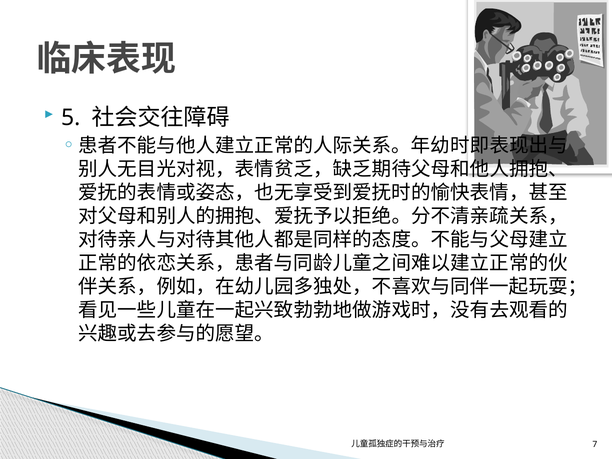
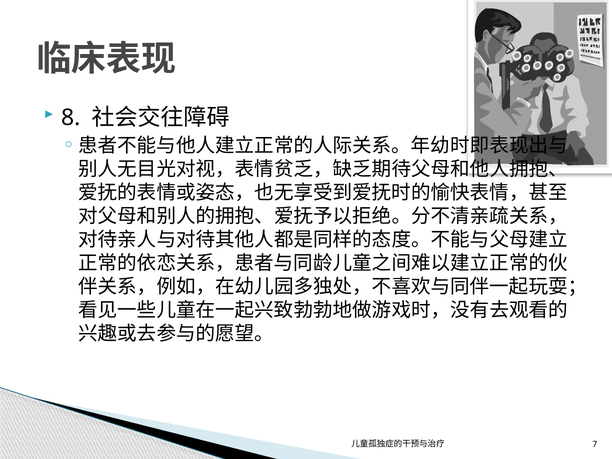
5: 5 -> 8 (71, 118)
